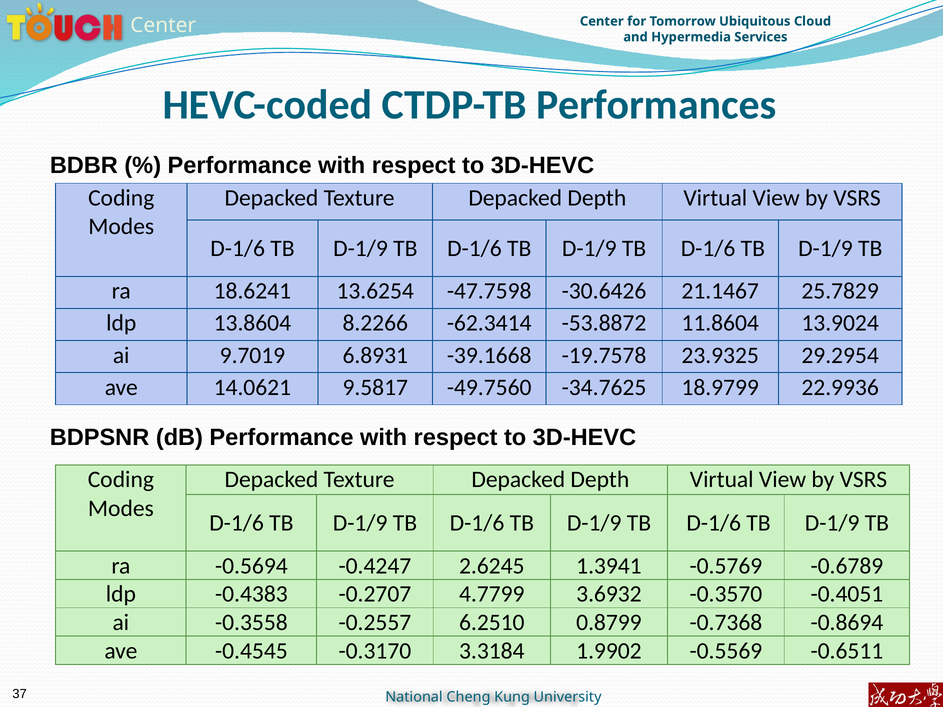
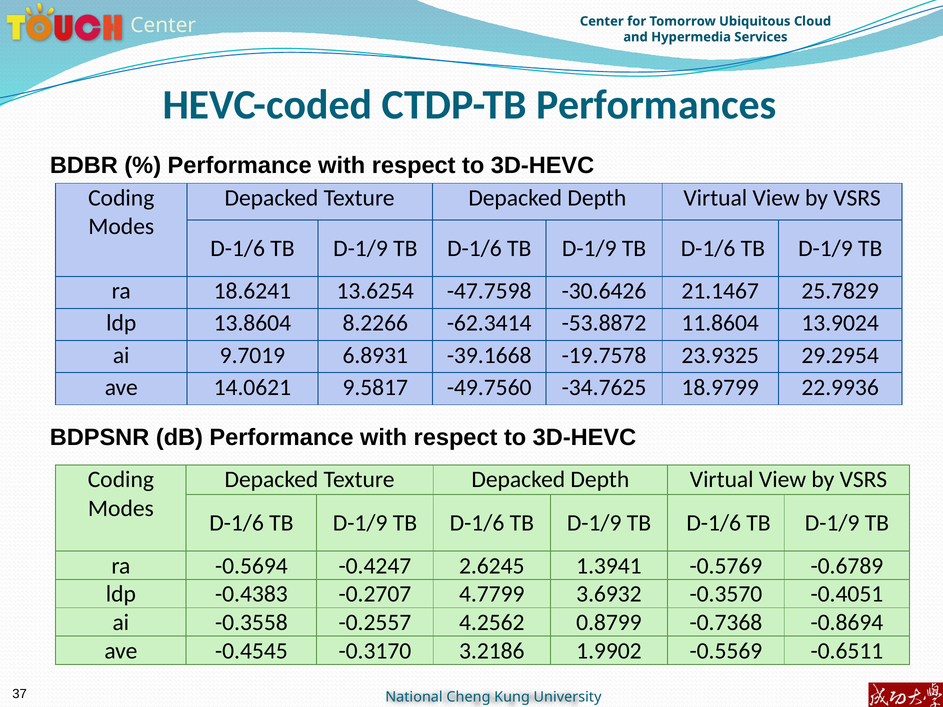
6.2510: 6.2510 -> 4.2562 (492, 623)
3.3184: 3.3184 -> 3.2186 (492, 651)
